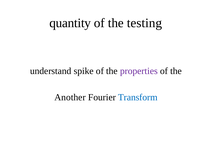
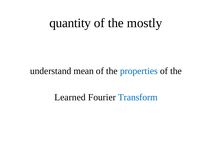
testing: testing -> mostly (145, 23)
spike: spike -> mean (84, 71)
properties colour: purple -> blue (139, 71)
Another: Another -> Learned (70, 97)
